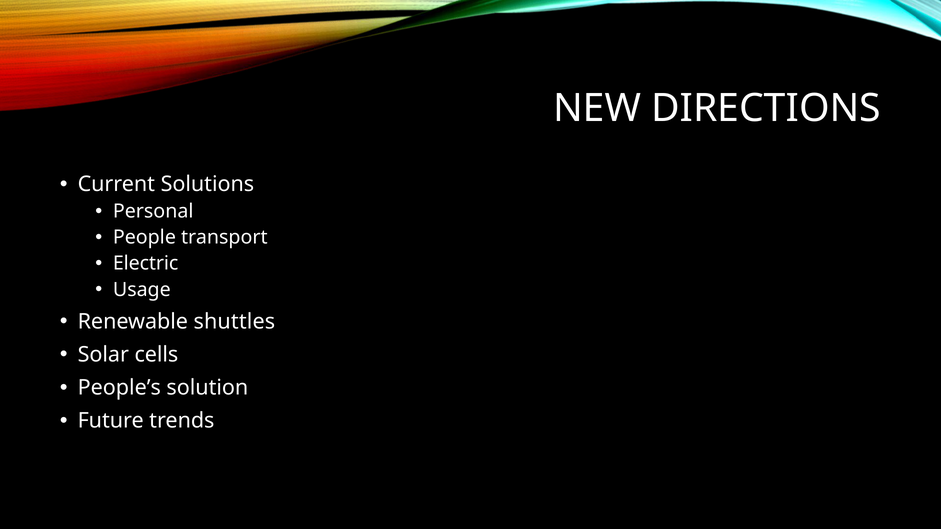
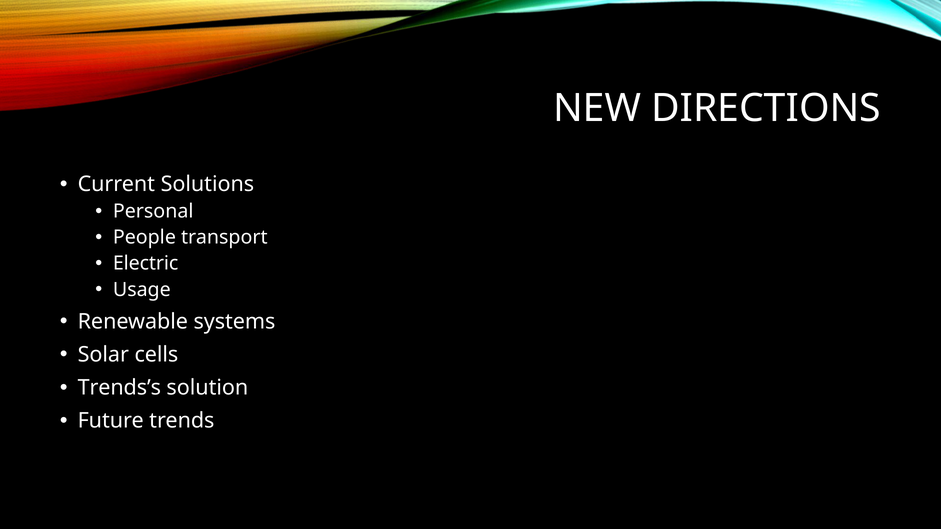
shuttles: shuttles -> systems (234, 322)
People’s: People’s -> Trends’s (119, 388)
